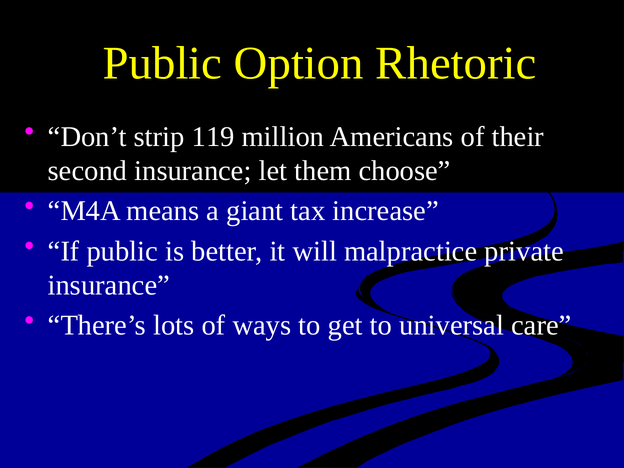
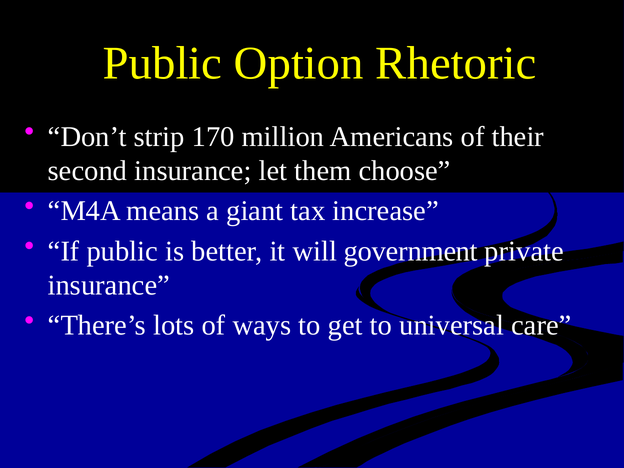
119: 119 -> 170 (213, 137)
malpractice: malpractice -> government (411, 251)
